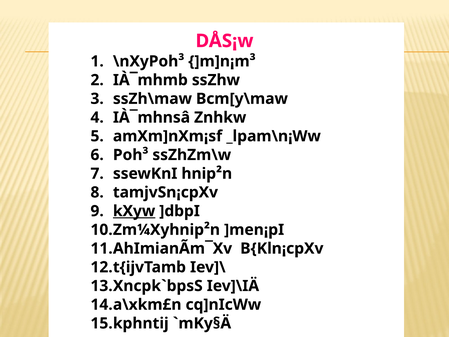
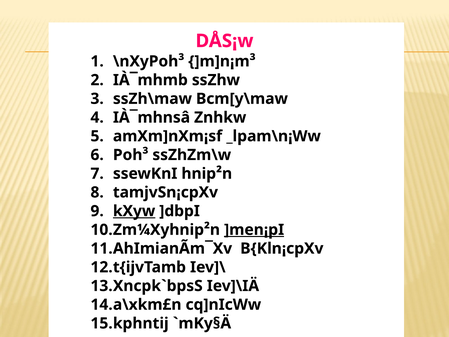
]men¡pI underline: none -> present (254, 230)
